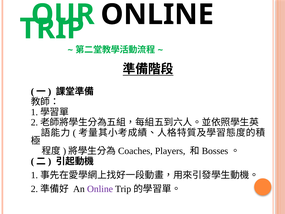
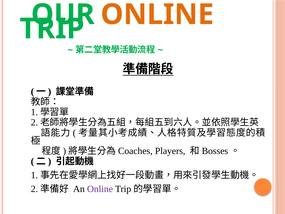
ONLINE colour: black -> orange (157, 15)
